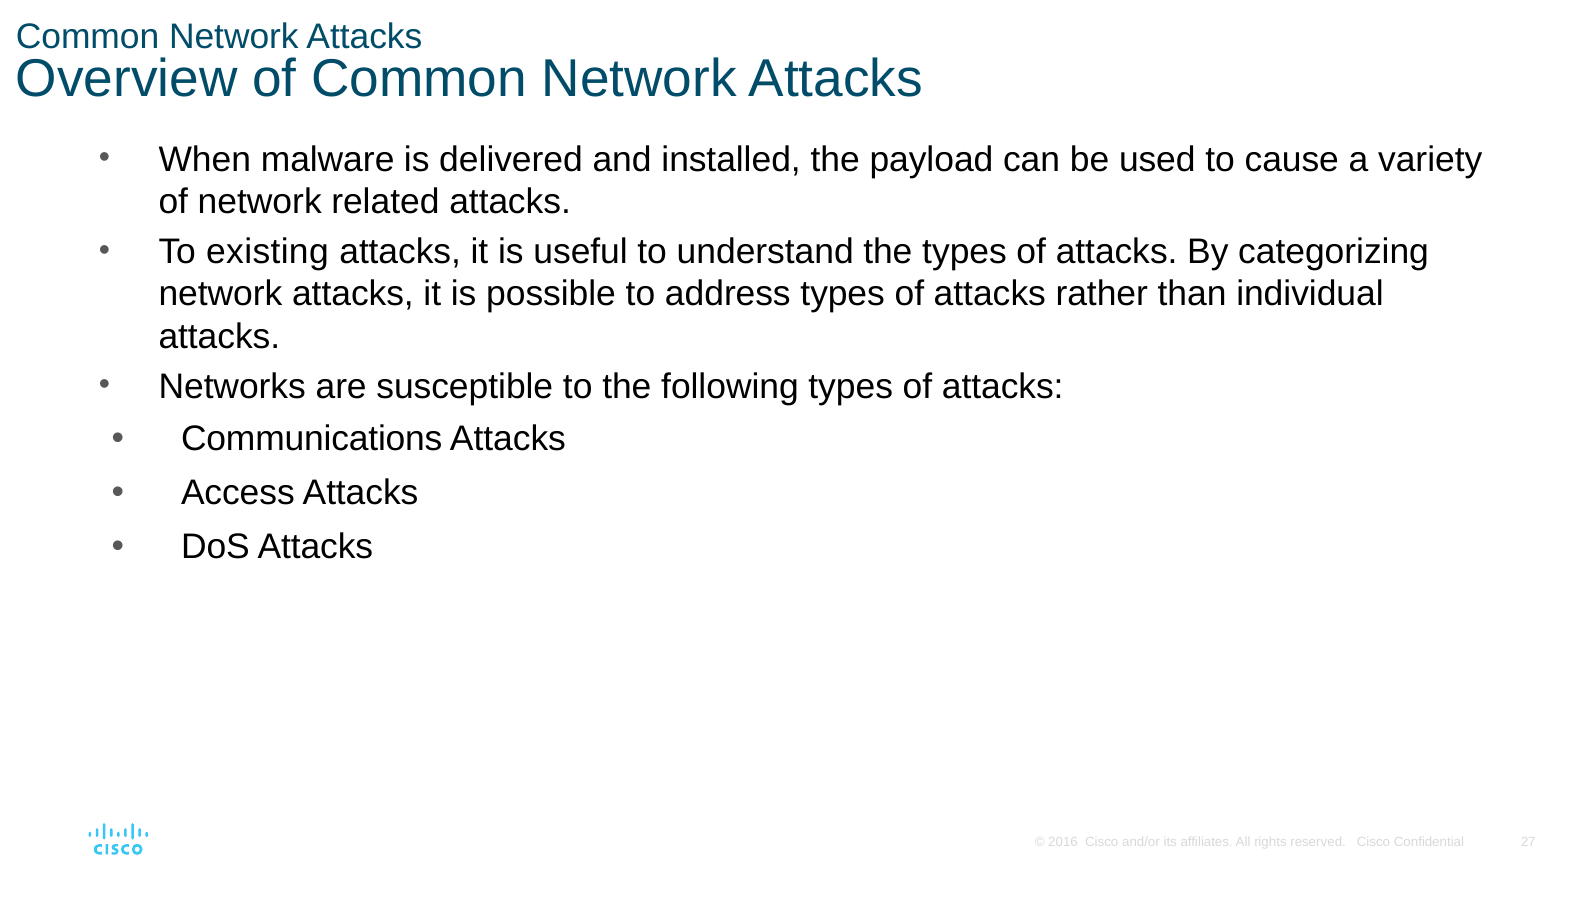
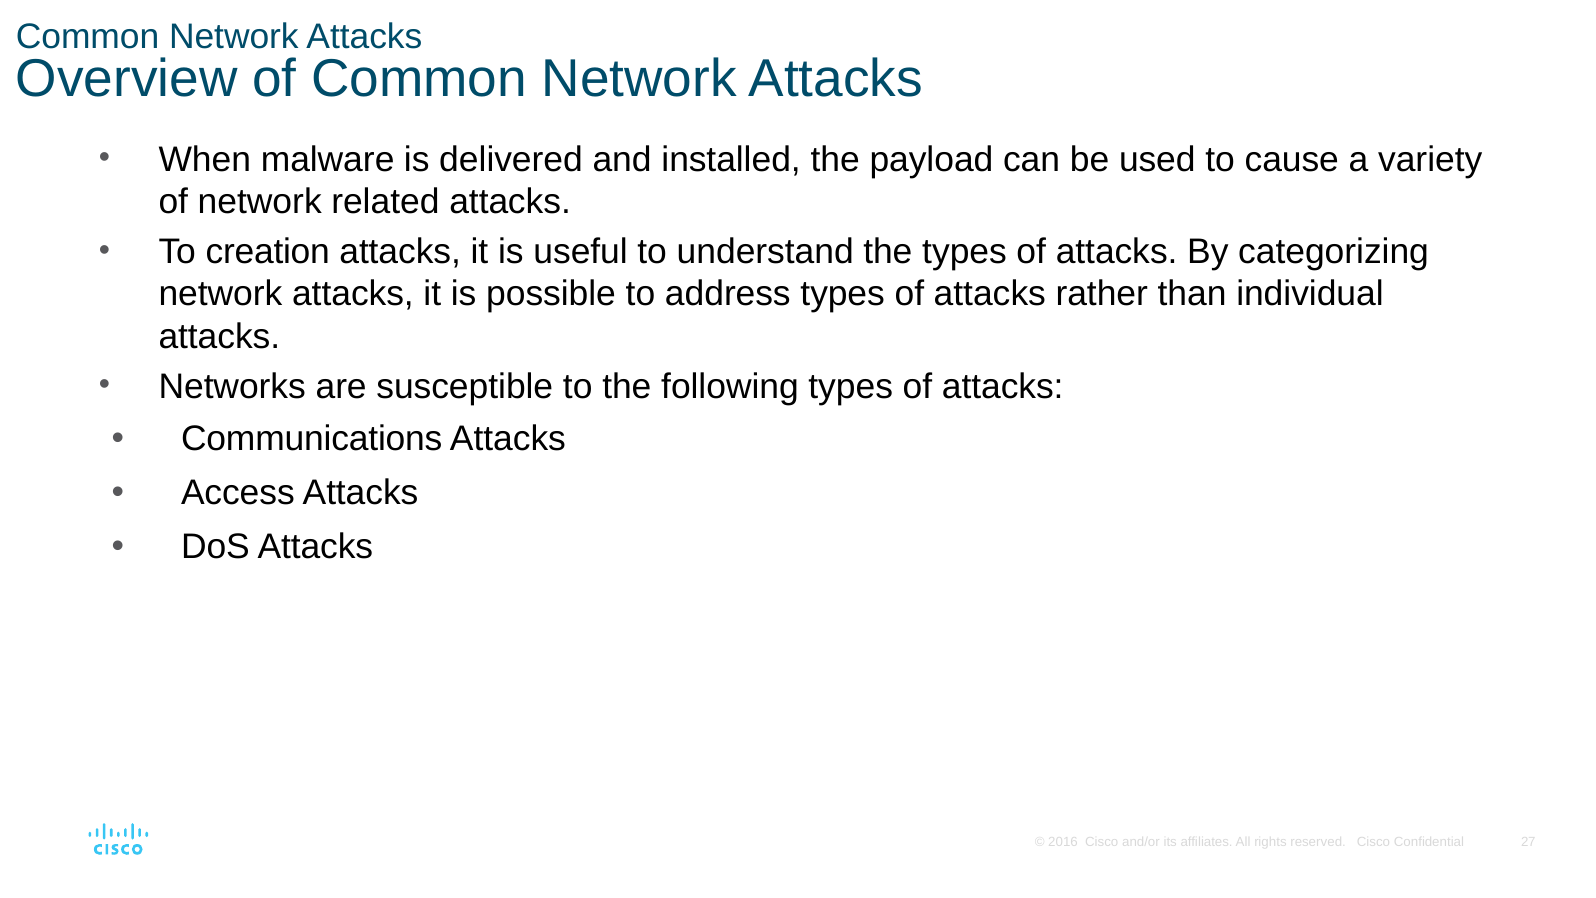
existing: existing -> creation (268, 252)
